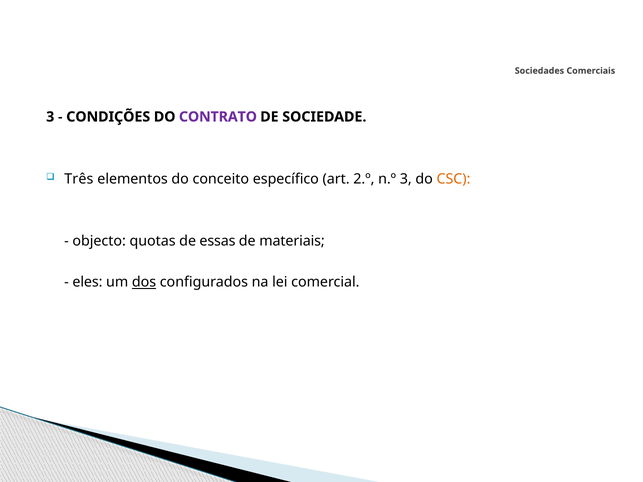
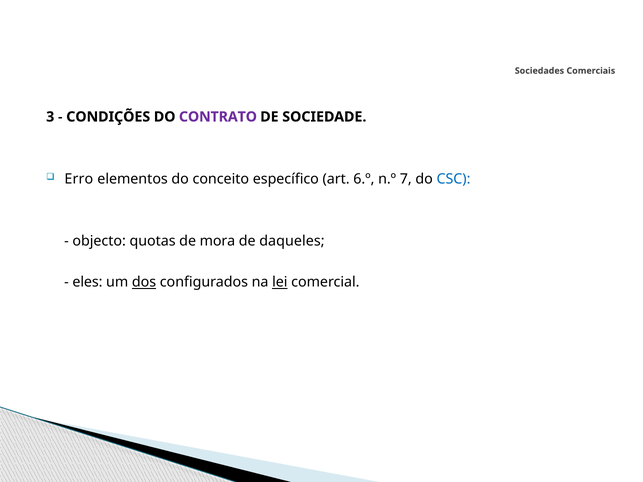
Três: Três -> Erro (79, 179)
2.º: 2.º -> 6.º (364, 179)
n.º 3: 3 -> 7 (406, 179)
CSC colour: orange -> blue (453, 179)
essas: essas -> mora (217, 241)
materiais: materiais -> daqueles (292, 241)
lei underline: none -> present (280, 282)
